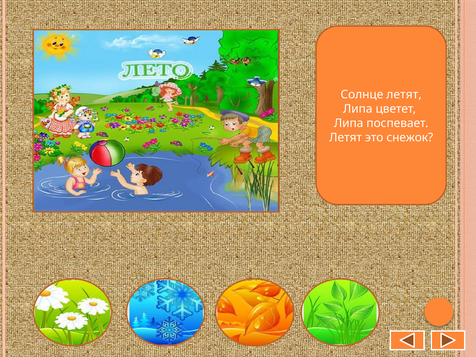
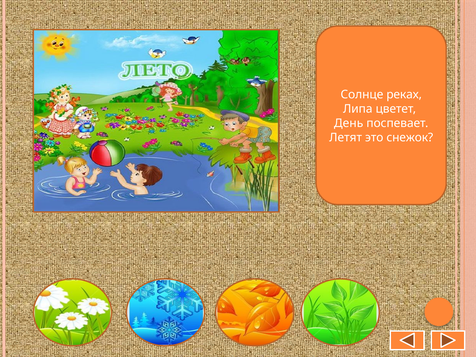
Солнце летят: летят -> реках (404, 95)
Липа: Липа -> День (349, 123)
